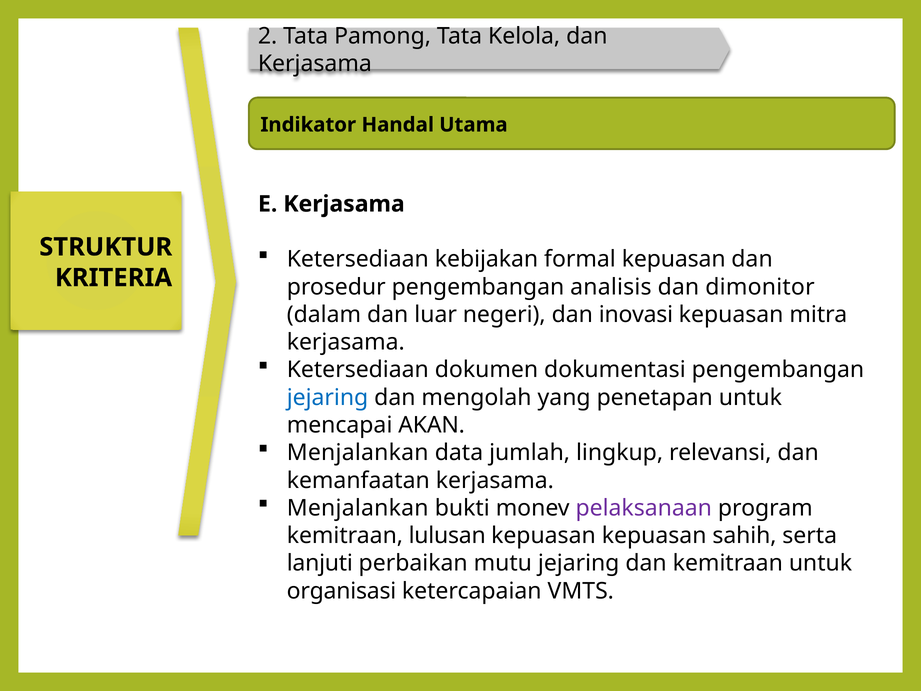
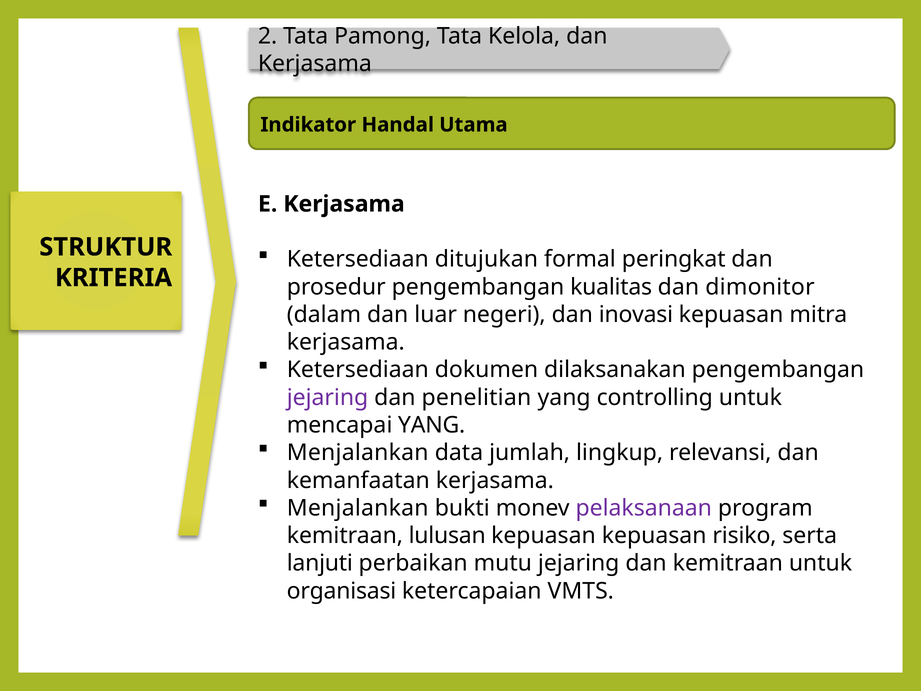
kebijakan: kebijakan -> ditujukan (486, 259)
formal kepuasan: kepuasan -> peringkat (674, 259)
analisis: analisis -> kualitas (611, 287)
dokumentasi: dokumentasi -> dilaksanakan (615, 370)
jejaring colour: blue -> purple (328, 397)
mengolah: mengolah -> penelitian (476, 397)
penetapan: penetapan -> controlling (655, 397)
mencapai AKAN: AKAN -> YANG (432, 425)
sahih: sahih -> risiko (744, 536)
